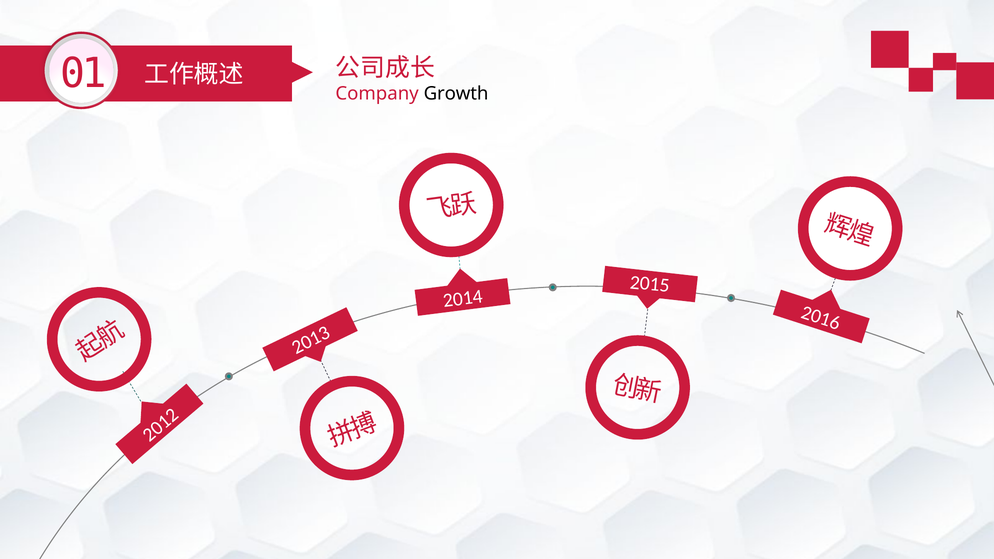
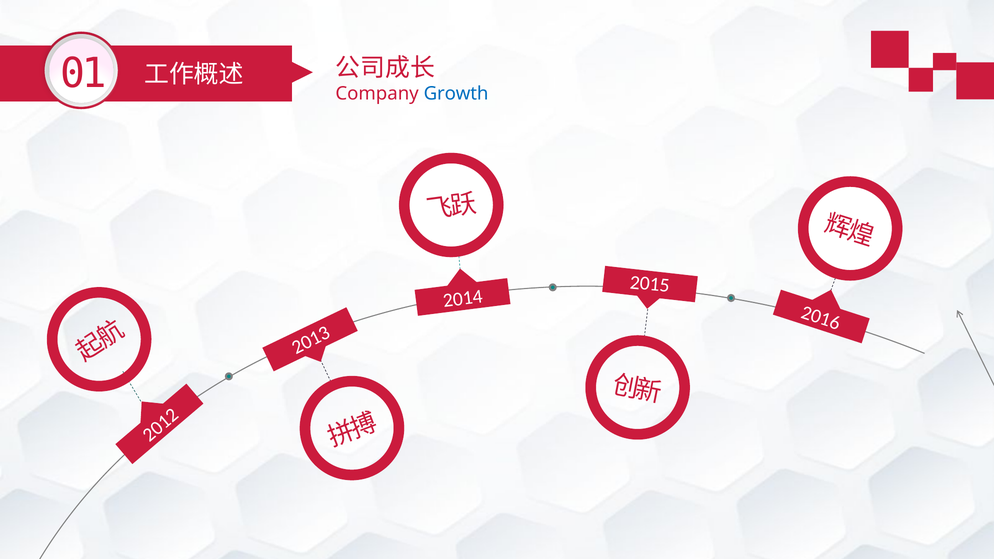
Growth colour: black -> blue (456, 94)
